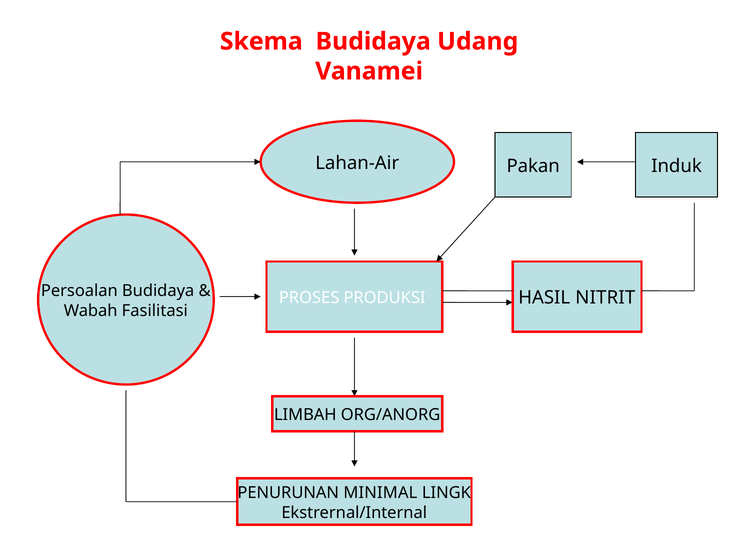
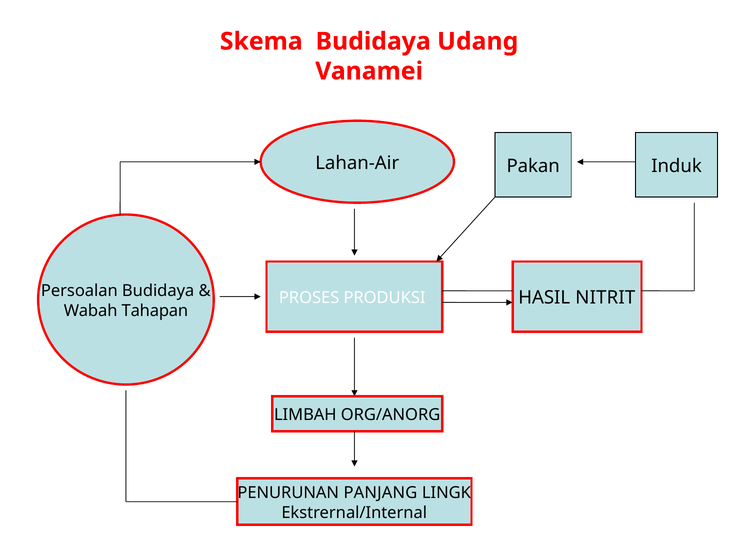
Fasilitasi: Fasilitasi -> Tahapan (155, 311)
MINIMAL: MINIMAL -> PANJANG (380, 493)
